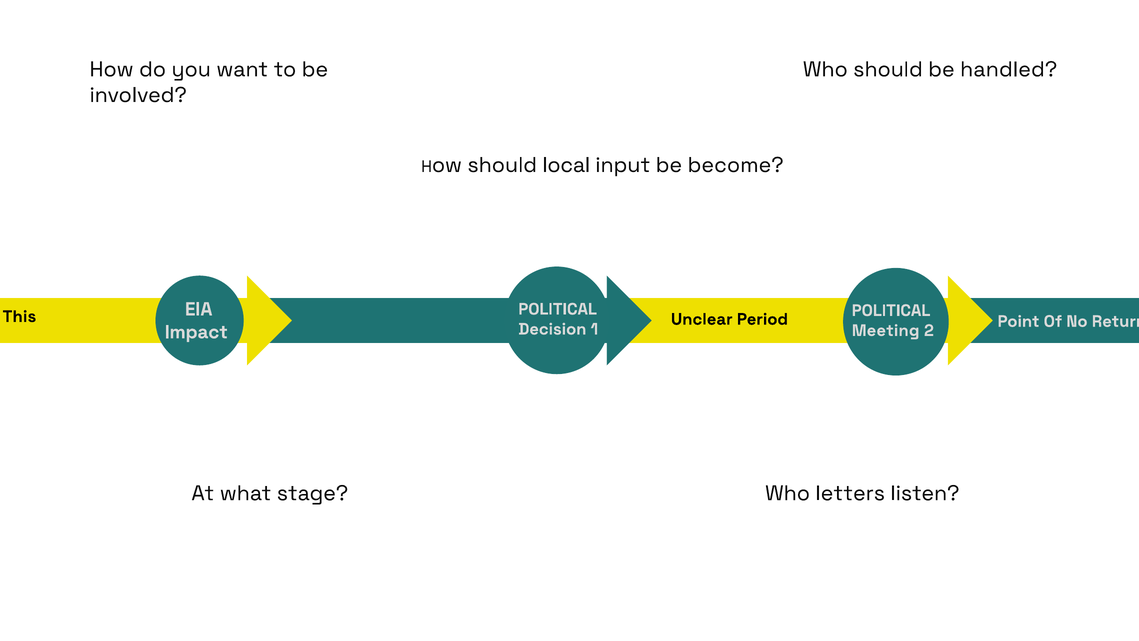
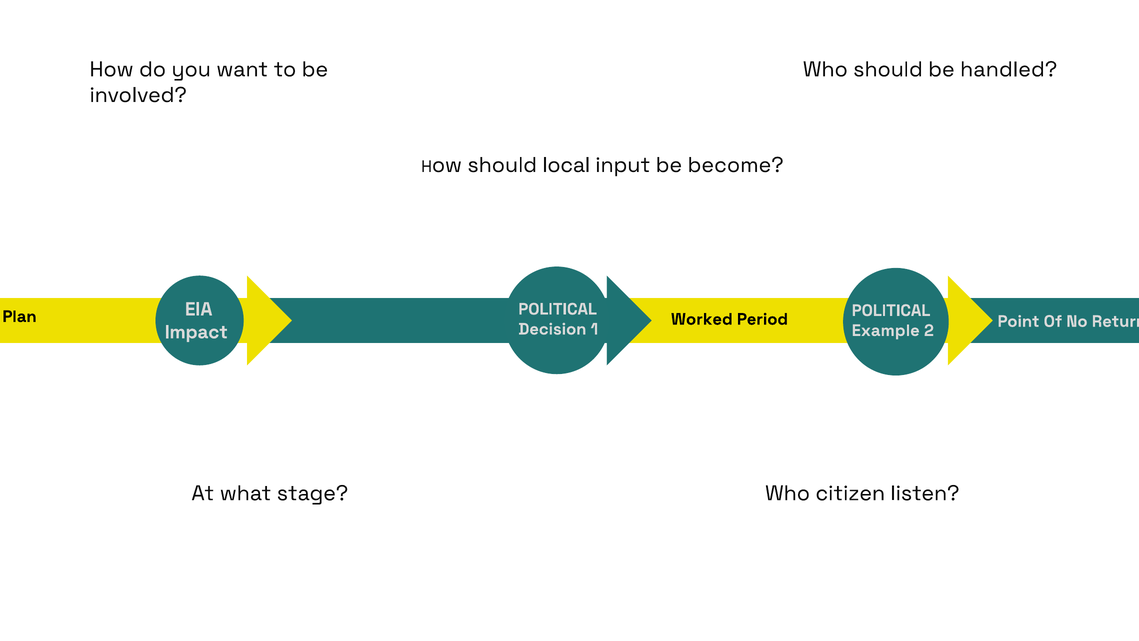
This: This -> Plan (20, 316)
Unclear: Unclear -> Worked (702, 319)
Meeting: Meeting -> Example (886, 330)
letters: letters -> citizen (850, 493)
